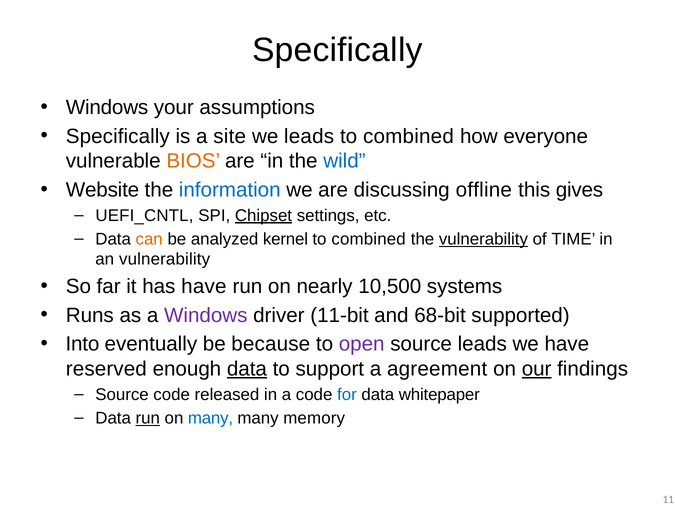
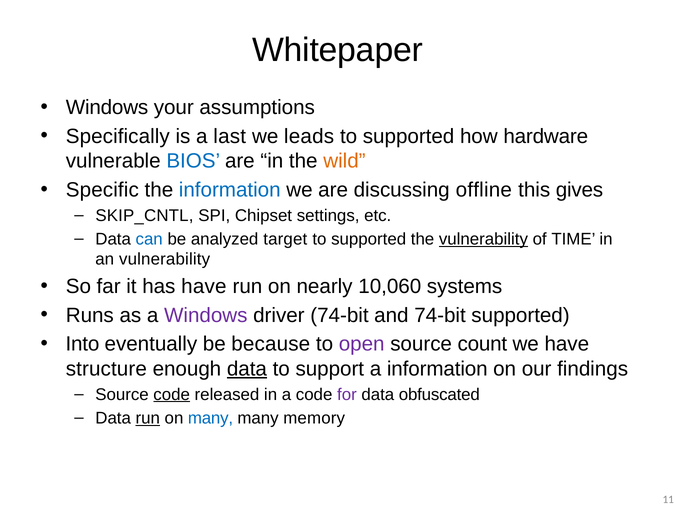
Specifically: Specifically -> Whitepaper (338, 50)
site: site -> last (230, 136)
combined: combined -> supported (409, 136)
everyone: everyone -> hardware (546, 136)
BIOS colour: orange -> blue (193, 161)
wild colour: blue -> orange (344, 161)
Website: Website -> Specific (102, 190)
UEFI_CNTL: UEFI_CNTL -> SKIP_CNTL (144, 215)
Chipset underline: present -> none (263, 215)
can colour: orange -> blue (149, 239)
kernel: kernel -> target (285, 239)
combined: combined -> supported (369, 239)
10,500: 10,500 -> 10,060 (390, 286)
driver 11-bit: 11-bit -> 74-bit (339, 315)
and 68-bit: 68-bit -> 74-bit (440, 315)
source leads: leads -> count (482, 344)
reserved: reserved -> structure (106, 368)
a agreement: agreement -> information (437, 368)
our underline: present -> none (537, 368)
code underline: none -> present (172, 394)
for colour: blue -> purple (347, 394)
whitepaper: whitepaper -> obfuscated (439, 394)
